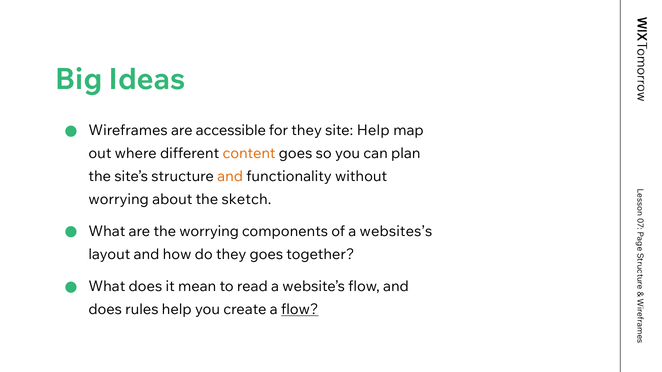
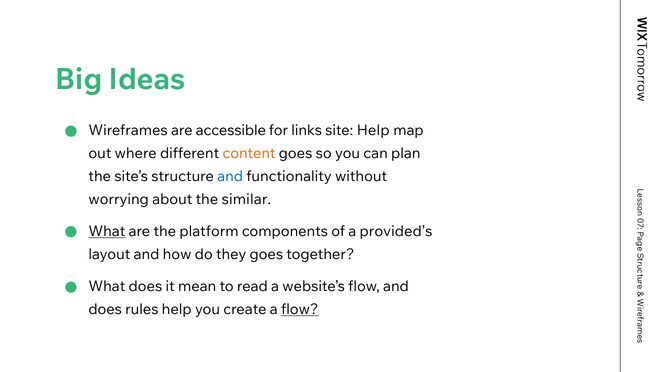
for they: they -> links (307, 131)
and colour: orange -> blue (230, 177)
sketch: sketch -> similar (246, 200)
What underline: none -> present (107, 232)
the worrying: worrying -> platform (209, 232)
websites’s: websites’s -> provided’s (396, 232)
